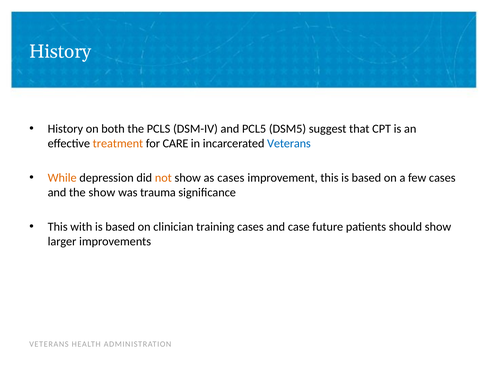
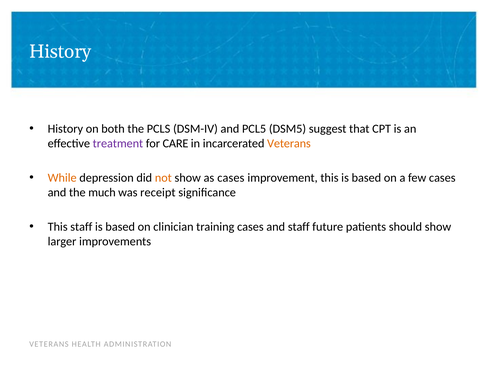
treatment colour: orange -> purple (118, 143)
Veterans colour: blue -> orange (289, 143)
the show: show -> much (102, 192)
trauma: trauma -> receipt (158, 192)
This with: with -> staff (81, 227)
and case: case -> staff (299, 227)
